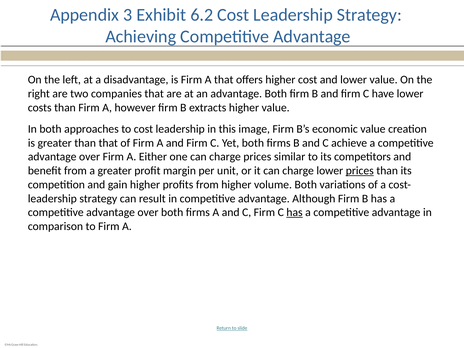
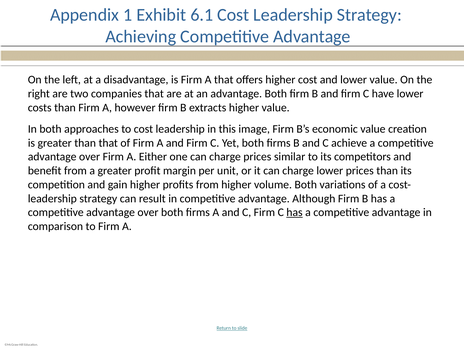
3: 3 -> 1 (128, 15)
6.2: 6.2 -> 6.1 (202, 15)
prices underline: present -> none (360, 171)
